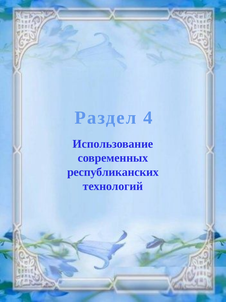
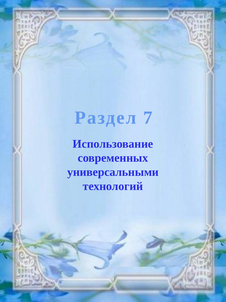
4: 4 -> 7 (148, 117)
республиканских: республиканских -> универсальными (113, 172)
